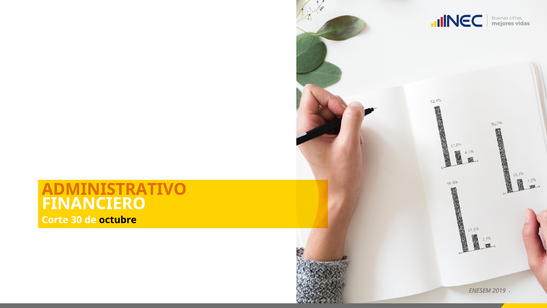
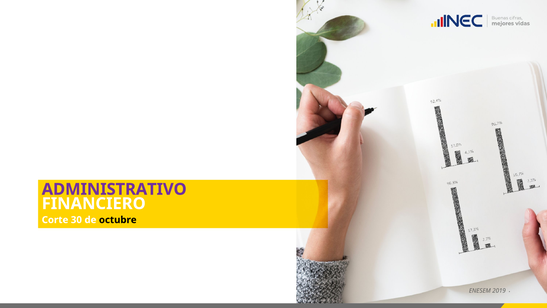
ADMINISTRATIVO colour: orange -> purple (114, 189)
